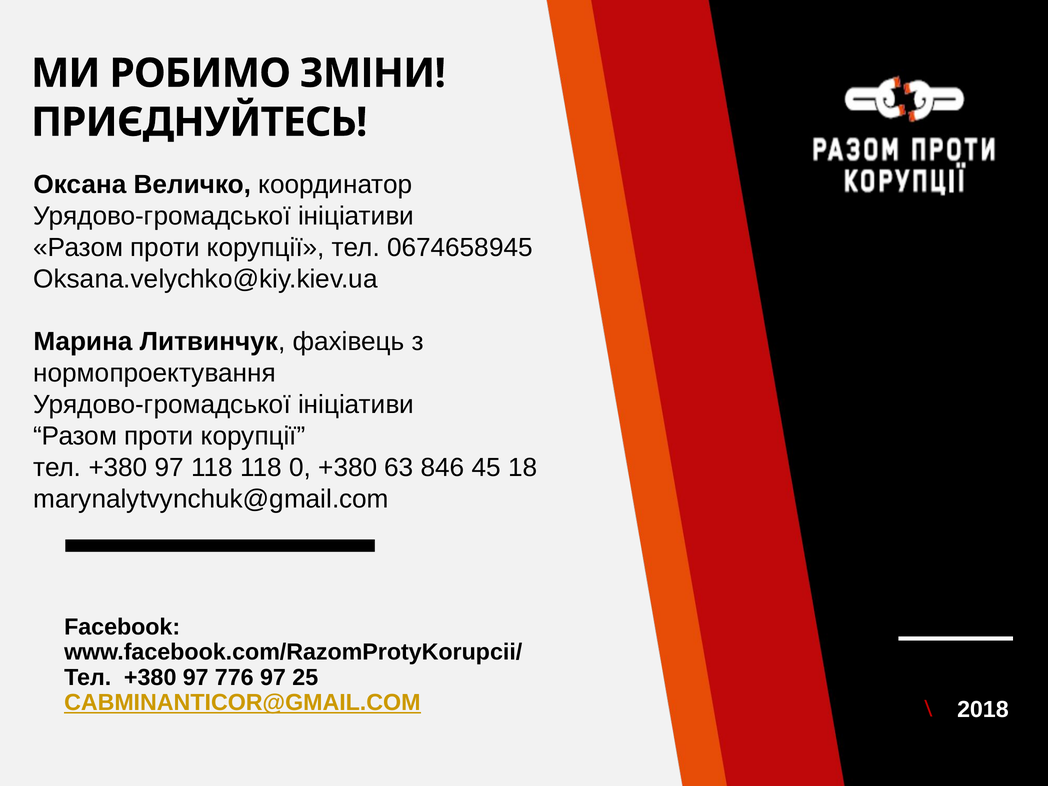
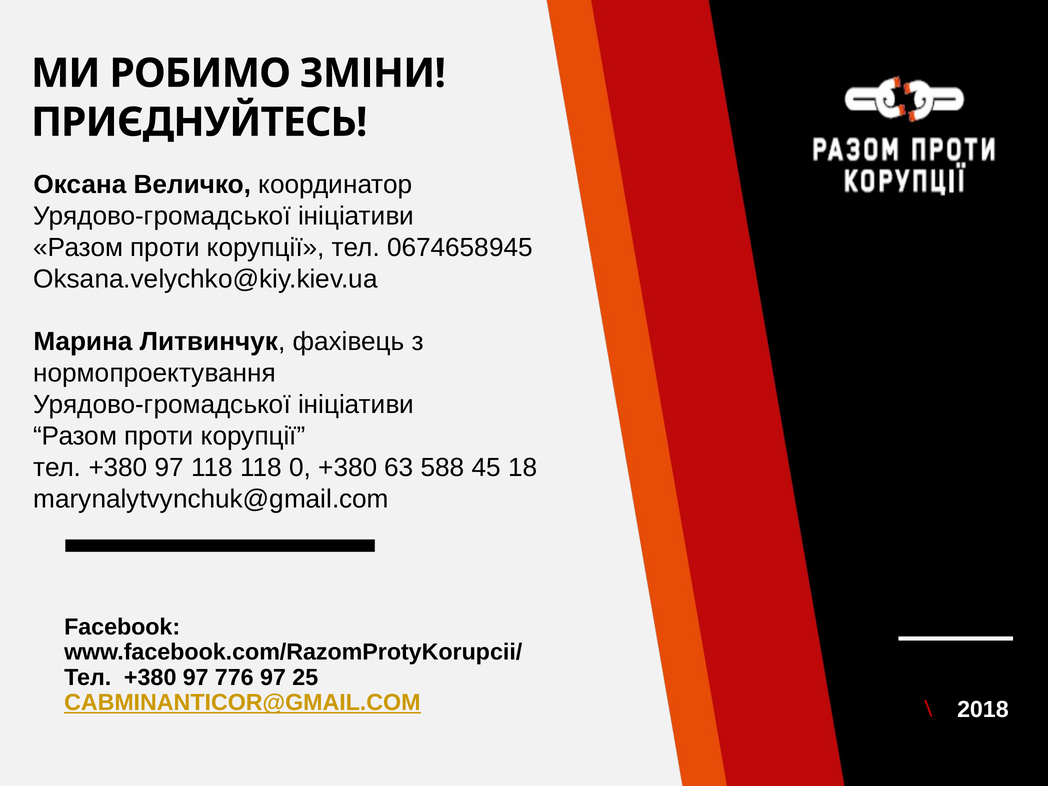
846: 846 -> 588 (443, 468)
